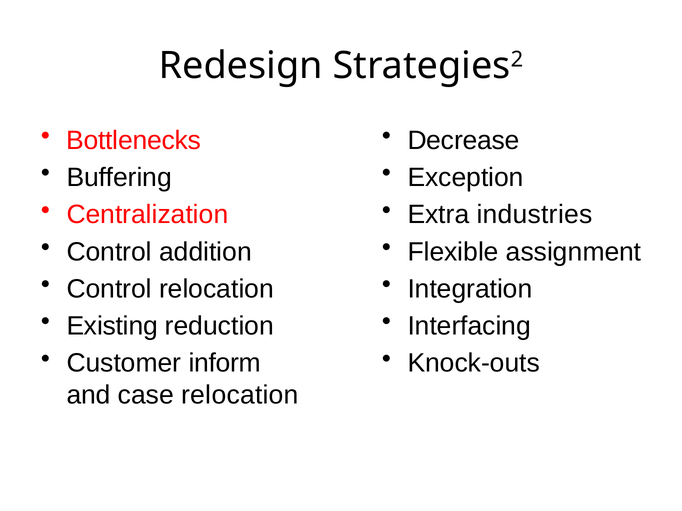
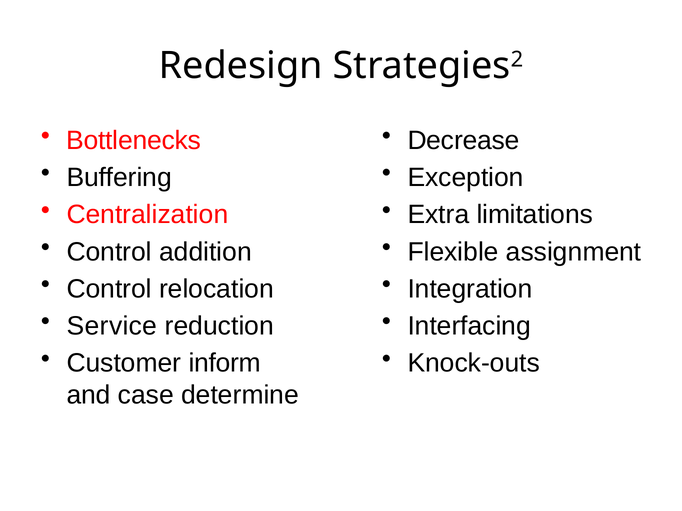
industries: industries -> limitations (535, 215)
Existing: Existing -> Service (112, 326)
case relocation: relocation -> determine (240, 395)
